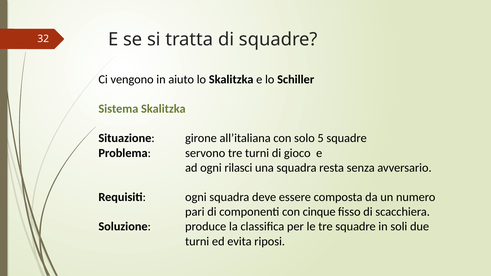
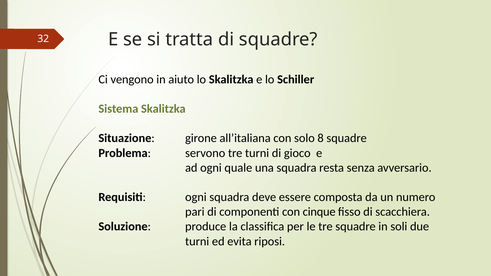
5: 5 -> 8 (321, 138)
rilasci: rilasci -> quale (238, 168)
